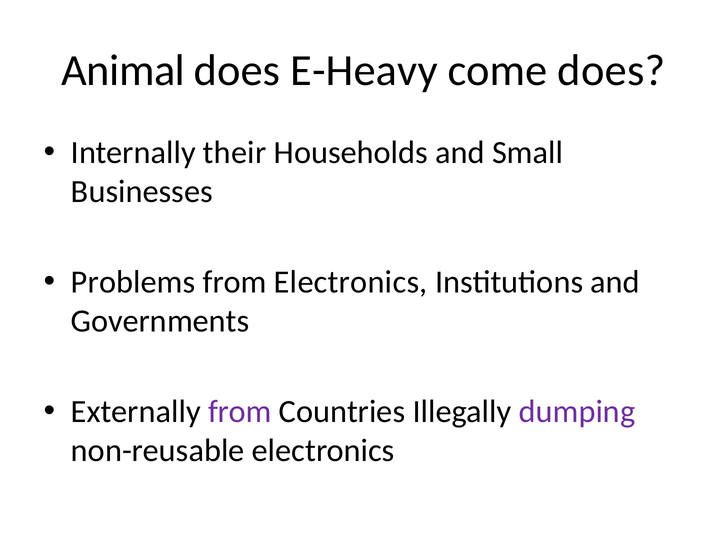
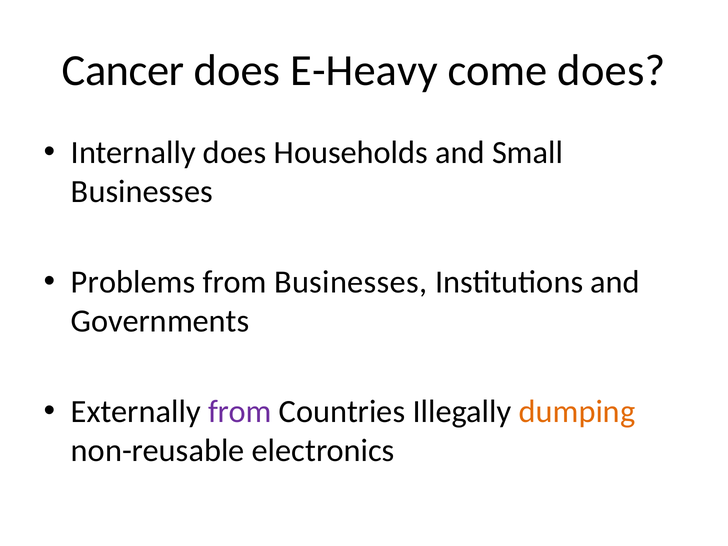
Animal: Animal -> Cancer (123, 70)
Internally their: their -> does (235, 153)
from Electronics: Electronics -> Businesses (351, 282)
dumping colour: purple -> orange (577, 412)
